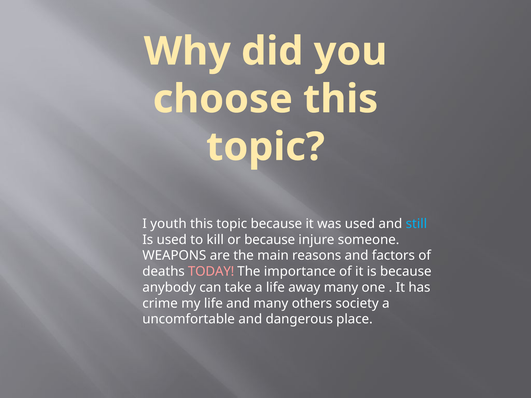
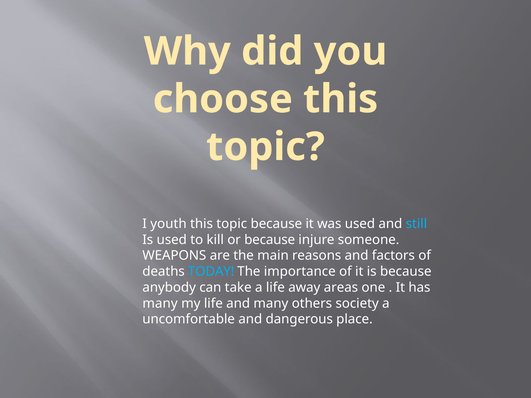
TODAY colour: pink -> light blue (211, 272)
away many: many -> areas (341, 288)
crime: crime -> many (160, 304)
